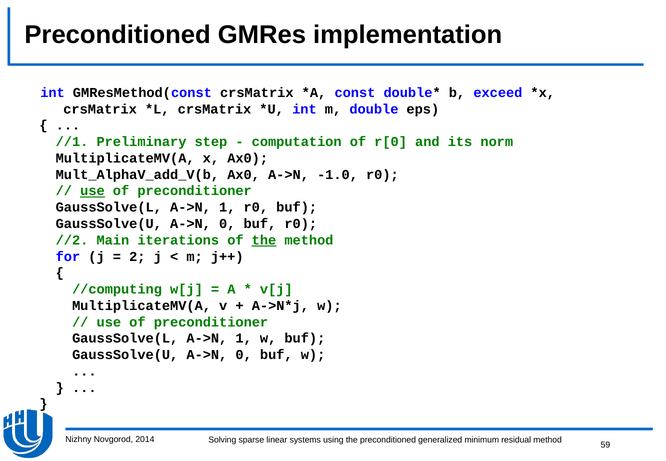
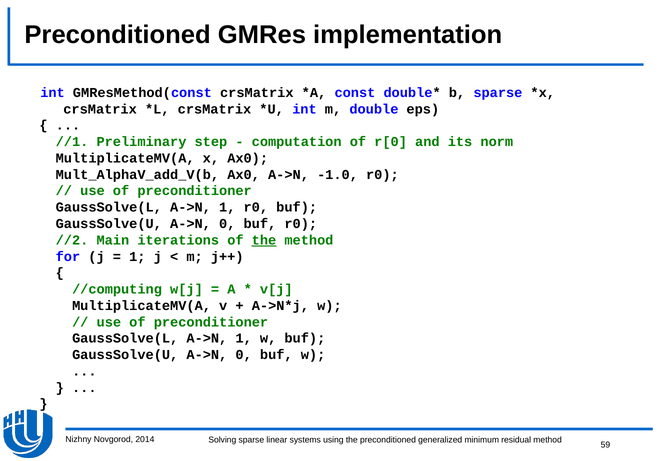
b exceed: exceed -> sparse (498, 93)
use underline: present -> none (92, 191)
2: 2 -> 1 (137, 257)
